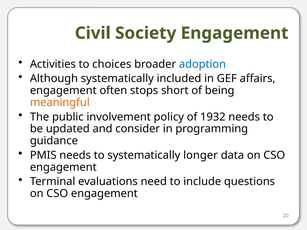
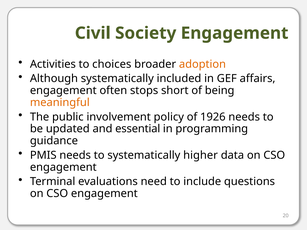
adoption colour: blue -> orange (202, 64)
1932: 1932 -> 1926 (213, 117)
consider: consider -> essential (138, 129)
longer: longer -> higher (201, 155)
